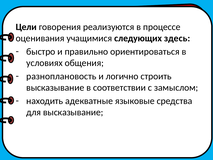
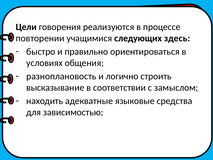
оценивания: оценивания -> повторении (40, 38)
для высказывание: высказывание -> зависимостью (73, 112)
